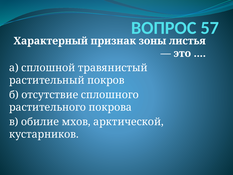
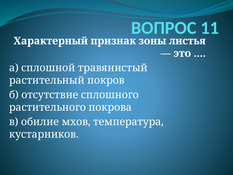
57: 57 -> 11 (210, 28)
арктической: арктической -> температура (128, 122)
